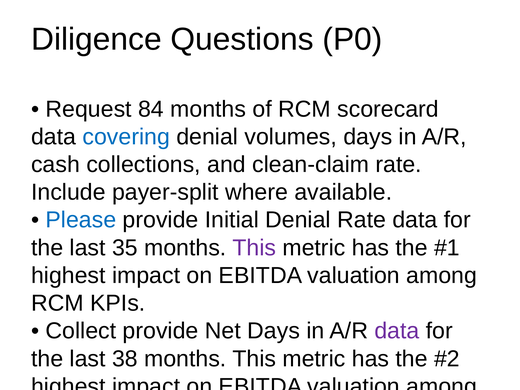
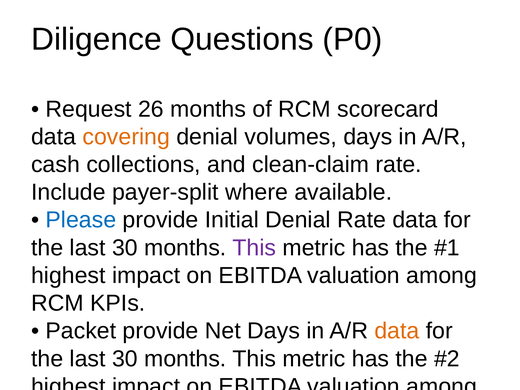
84: 84 -> 26 (151, 109)
covering colour: blue -> orange (126, 137)
35: 35 -> 30 (125, 248)
Collect: Collect -> Packet (81, 331)
data colour: purple -> orange (397, 331)
38: 38 -> 30 (125, 359)
